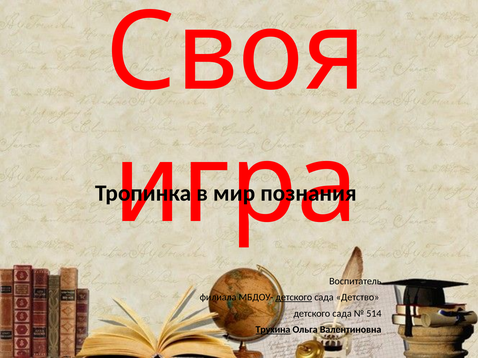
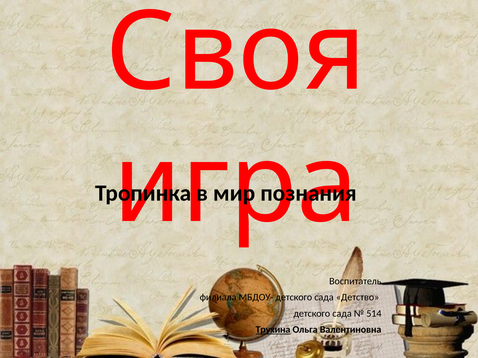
детского underline: present -> none (294, 298)
